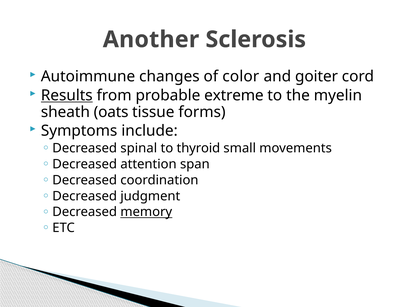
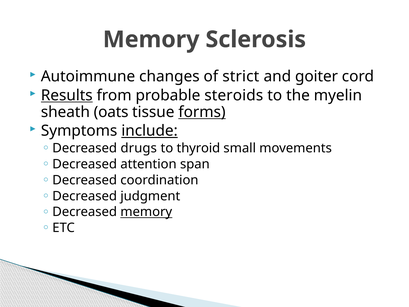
Another: Another -> Memory (151, 39)
color: color -> strict (241, 76)
extreme: extreme -> steroids (234, 95)
forms underline: none -> present (202, 112)
include underline: none -> present (150, 131)
spinal: spinal -> drugs (139, 148)
